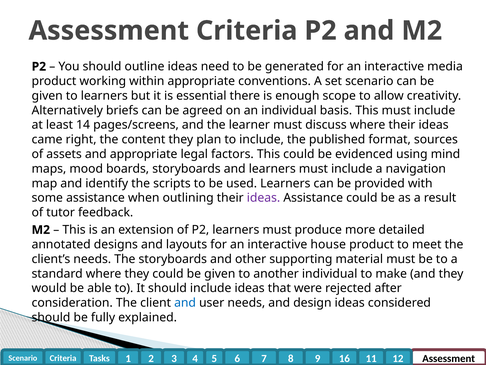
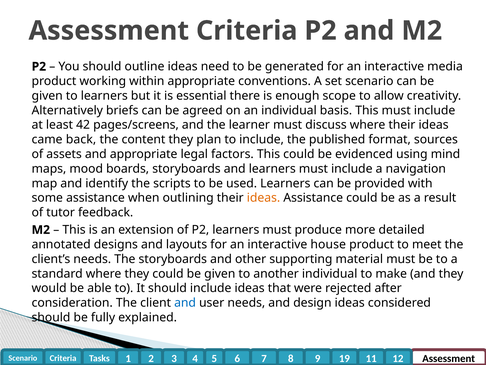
14: 14 -> 42 (83, 125)
right: right -> back (81, 139)
ideas colour: purple -> orange (263, 198)
16: 16 -> 19 (344, 358)
